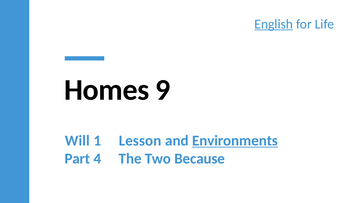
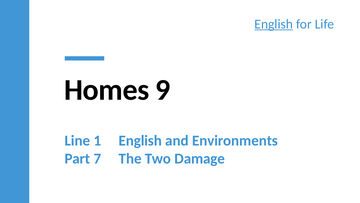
Will: Will -> Line (77, 140)
1 Lesson: Lesson -> English (140, 140)
Environments underline: present -> none (235, 140)
4: 4 -> 7 (97, 158)
Because: Because -> Damage (200, 158)
